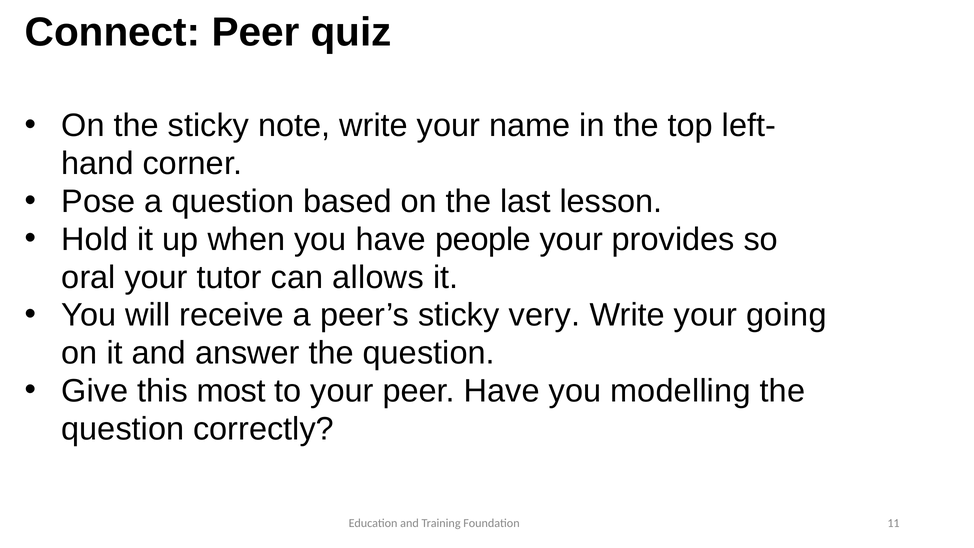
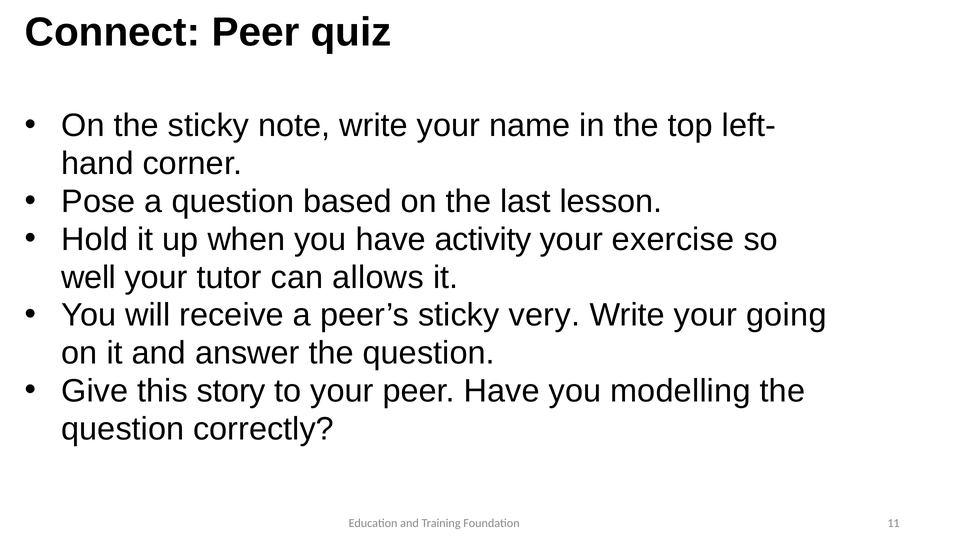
people: people -> activity (483, 239)
provides: provides -> exercise (673, 239)
oral: oral -> well (89, 277)
most: most -> story (231, 391)
